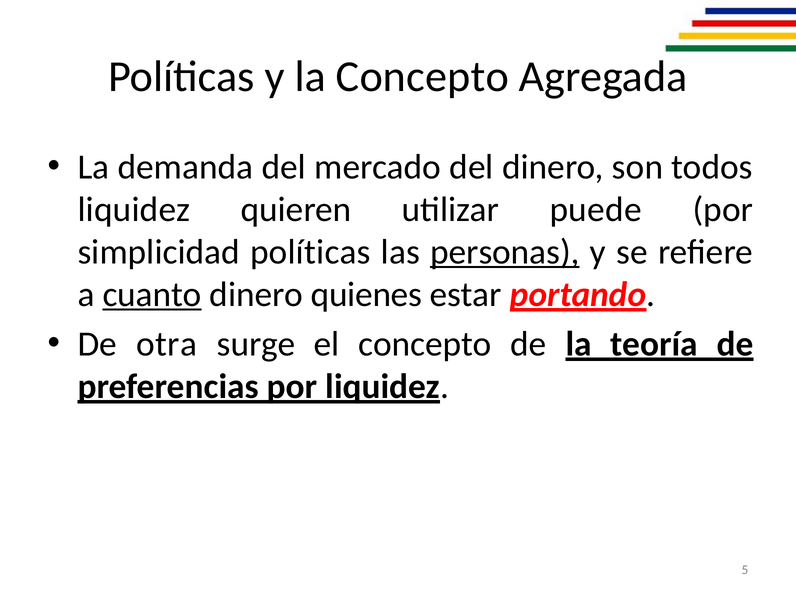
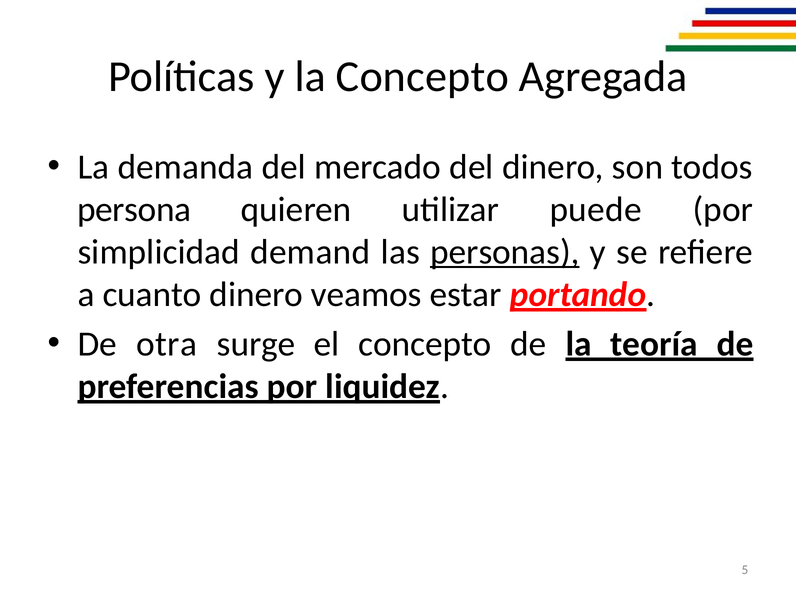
liquidez: liquidez -> persona (134, 209)
simplicidad políticas: políticas -> demand (310, 252)
cuanto underline: present -> none (152, 294)
quienes: quienes -> veamos (366, 294)
